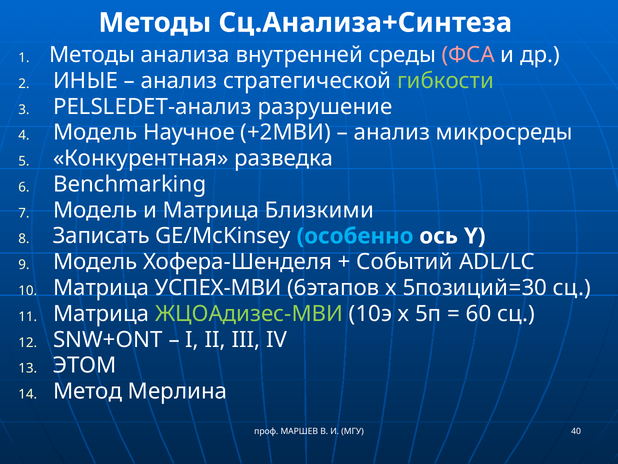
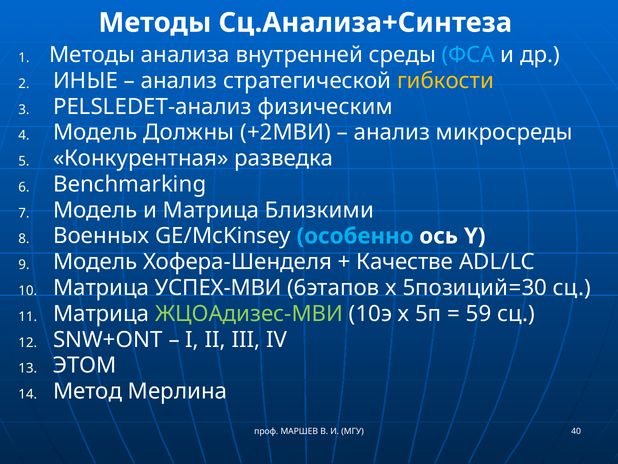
ФСА colour: pink -> light blue (468, 55)
гибкости colour: light green -> yellow (446, 81)
разрушение: разрушение -> физическим (325, 107)
Научное: Научное -> Должны (189, 132)
Записать: Записать -> Военных (101, 236)
Событий: Событий -> Качестве (405, 262)
60: 60 -> 59 (479, 313)
